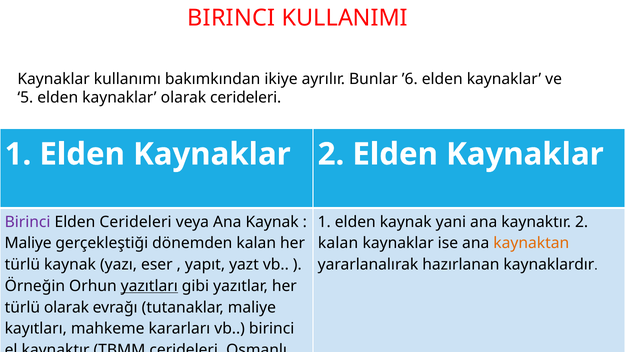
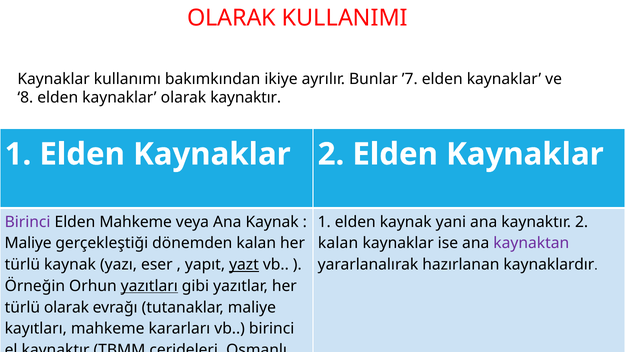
BIRINCI: BIRINCI -> OLARAK (232, 18)
’6: ’6 -> ’7 (410, 79)
5: 5 -> 8 (25, 98)
olarak cerideleri: cerideleri -> kaynaktır (246, 98)
Elden Cerideleri: Cerideleri -> Mahkeme (136, 222)
kaynaktan colour: orange -> purple (531, 243)
yazt underline: none -> present (244, 264)
